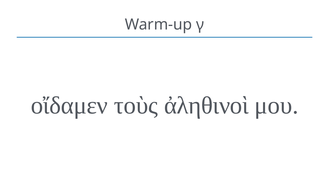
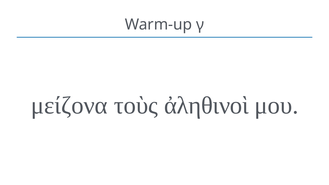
οἴδαμεν: οἴδαμεν -> μείζονα (69, 106)
